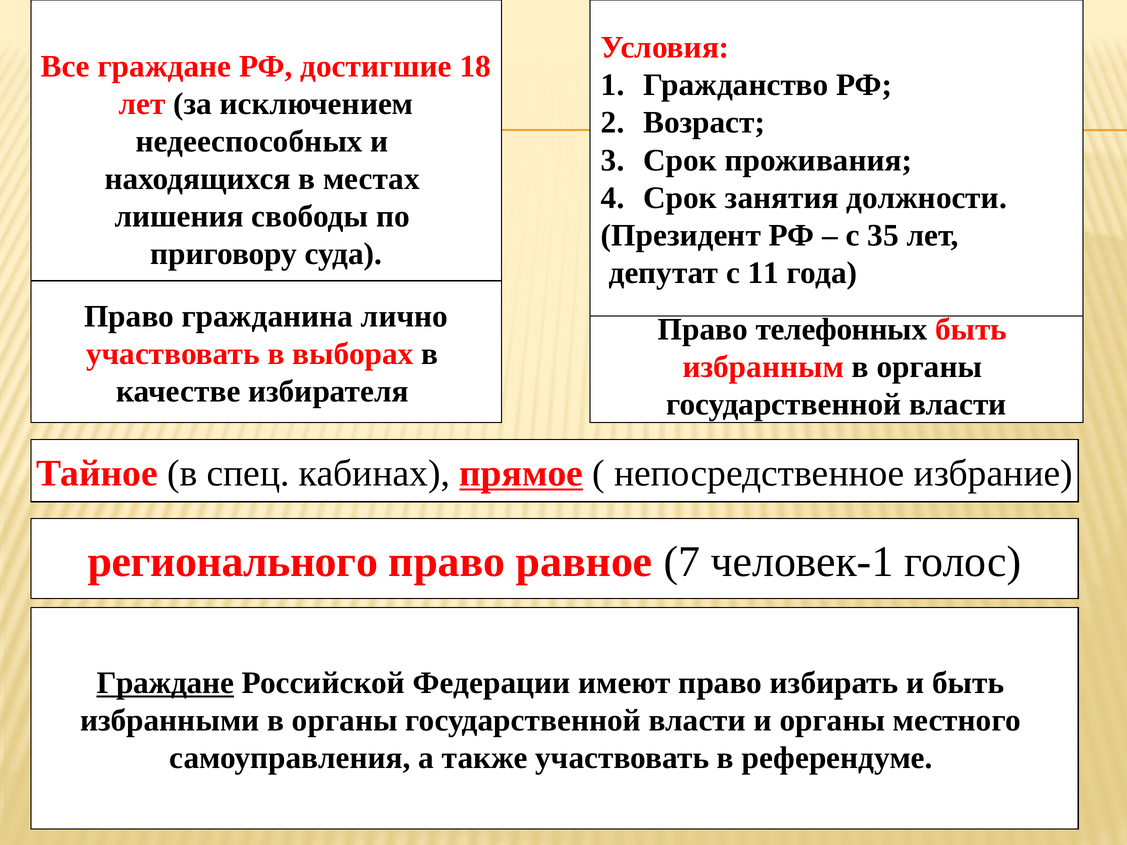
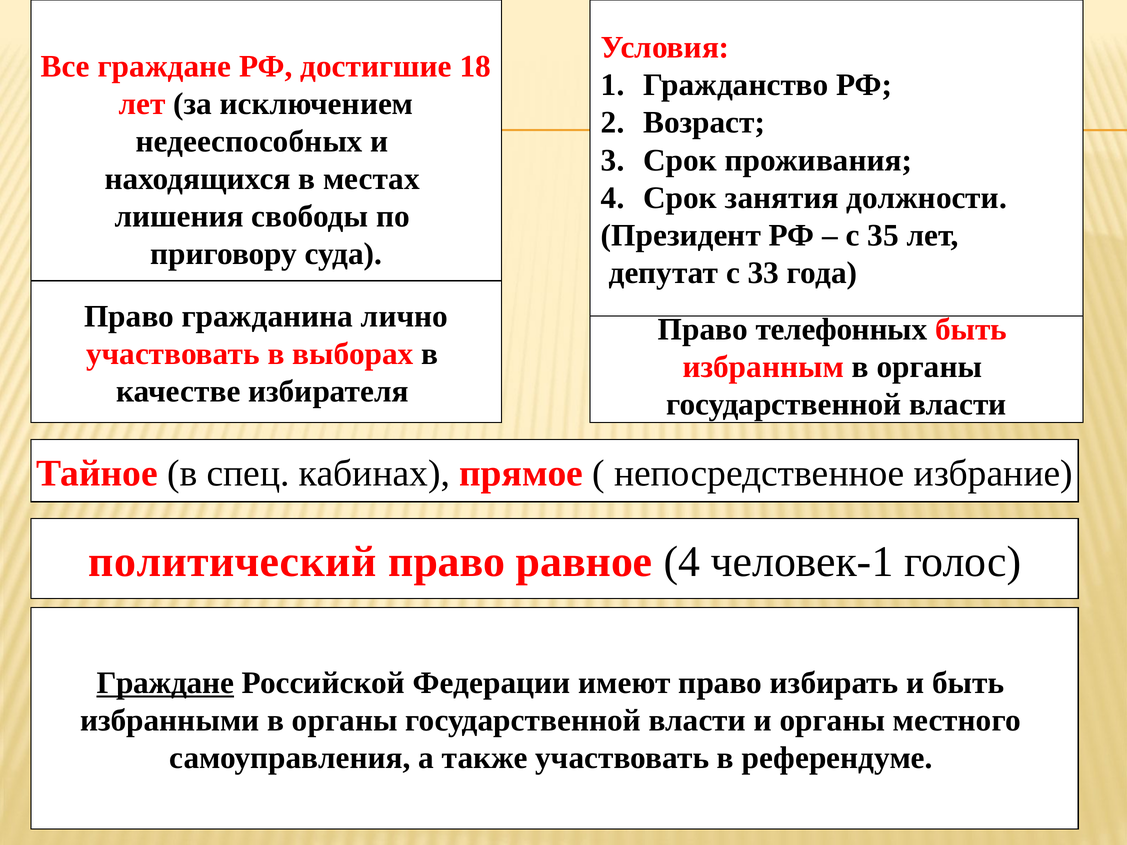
11: 11 -> 33 (763, 273)
прямое underline: present -> none (521, 473)
регионального: регионального -> политический (232, 562)
равное 7: 7 -> 4 (682, 562)
